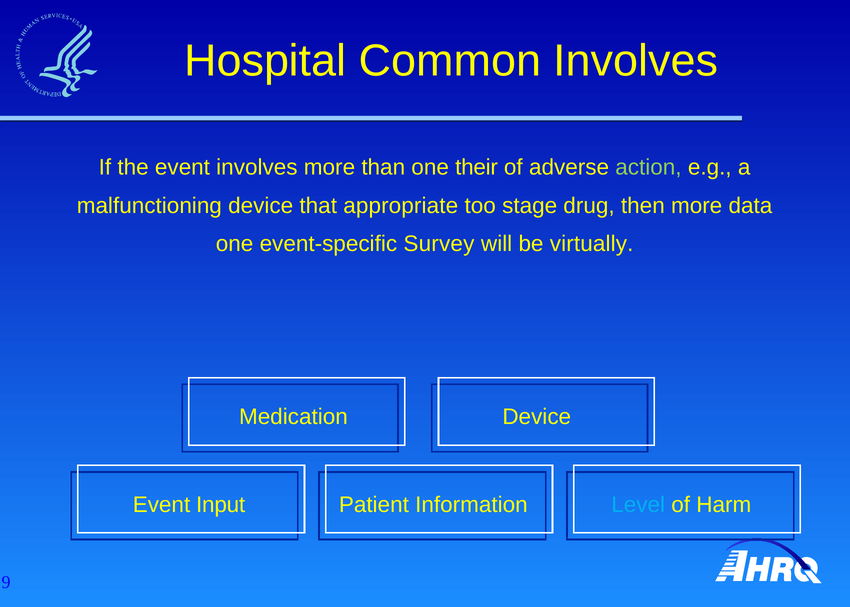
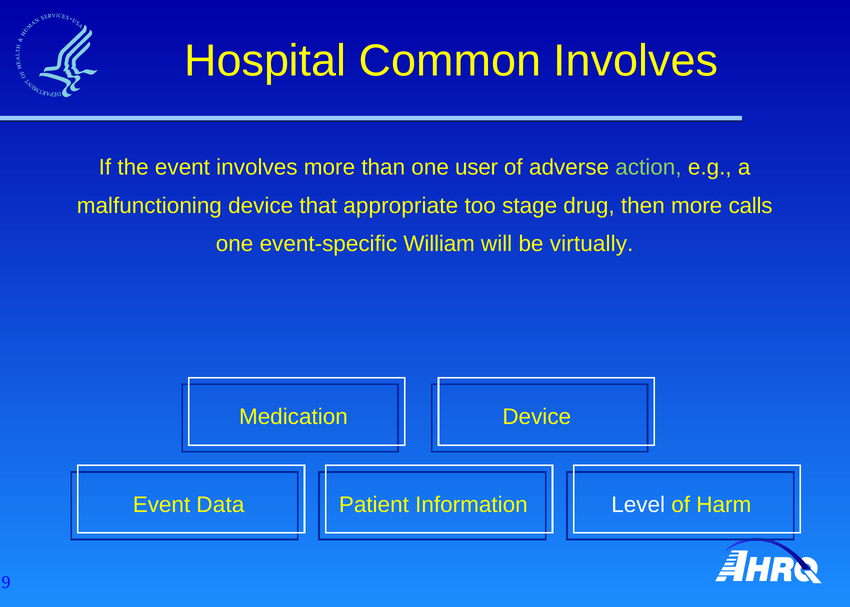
their: their -> user (477, 167)
data: data -> calls (751, 206)
Survey: Survey -> William (439, 244)
Input: Input -> Data (220, 505)
Level colour: light blue -> white (638, 505)
